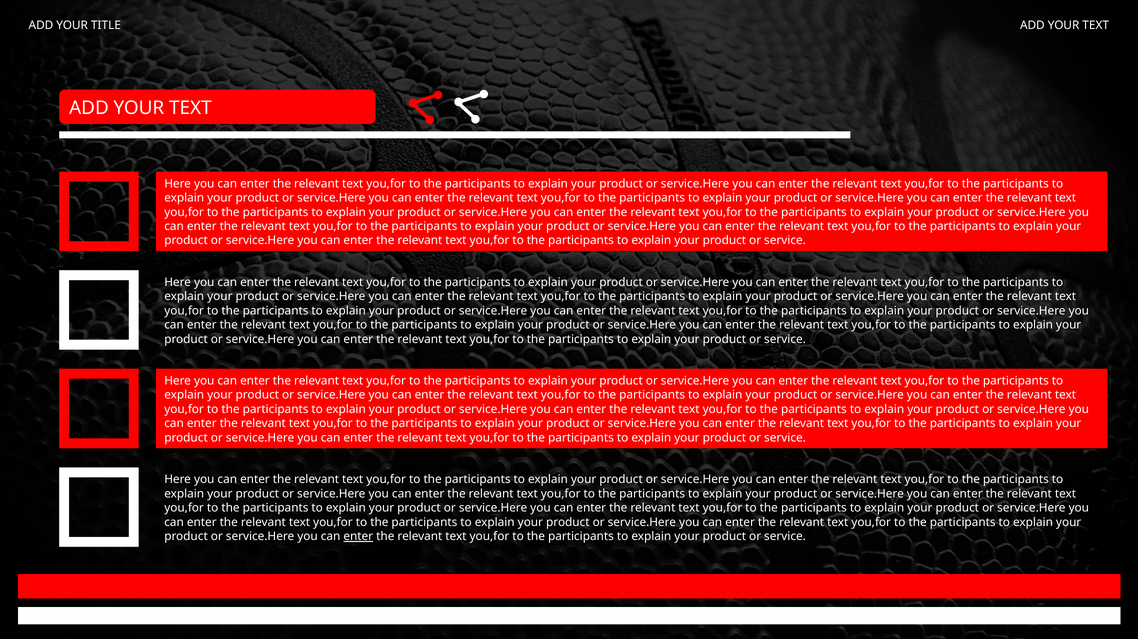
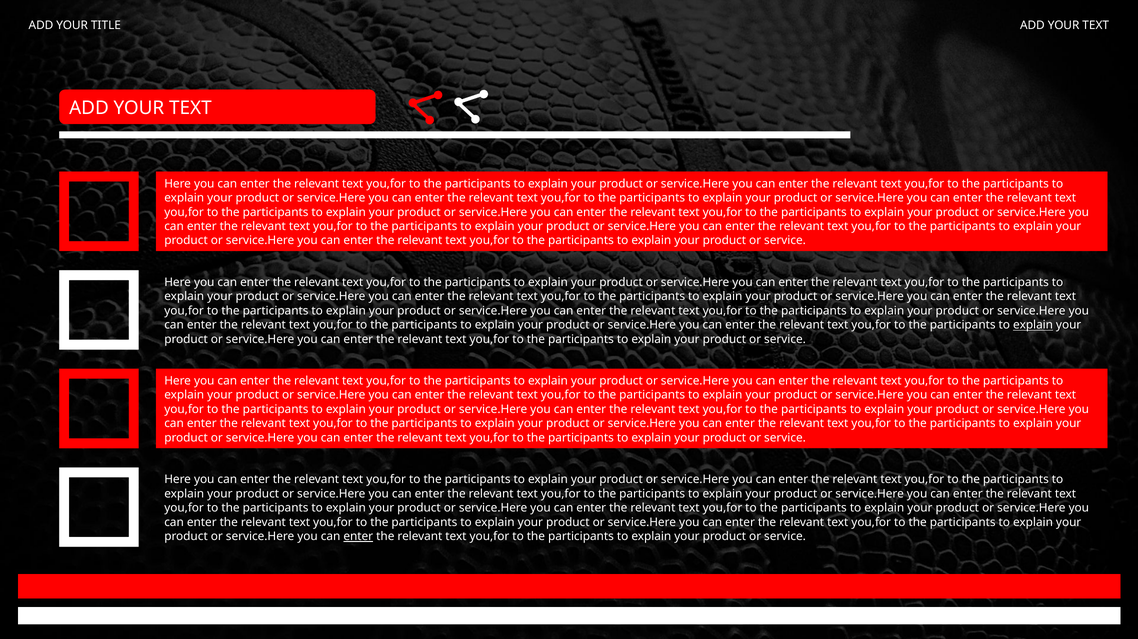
explain underline: none -> present (1033, 325)
